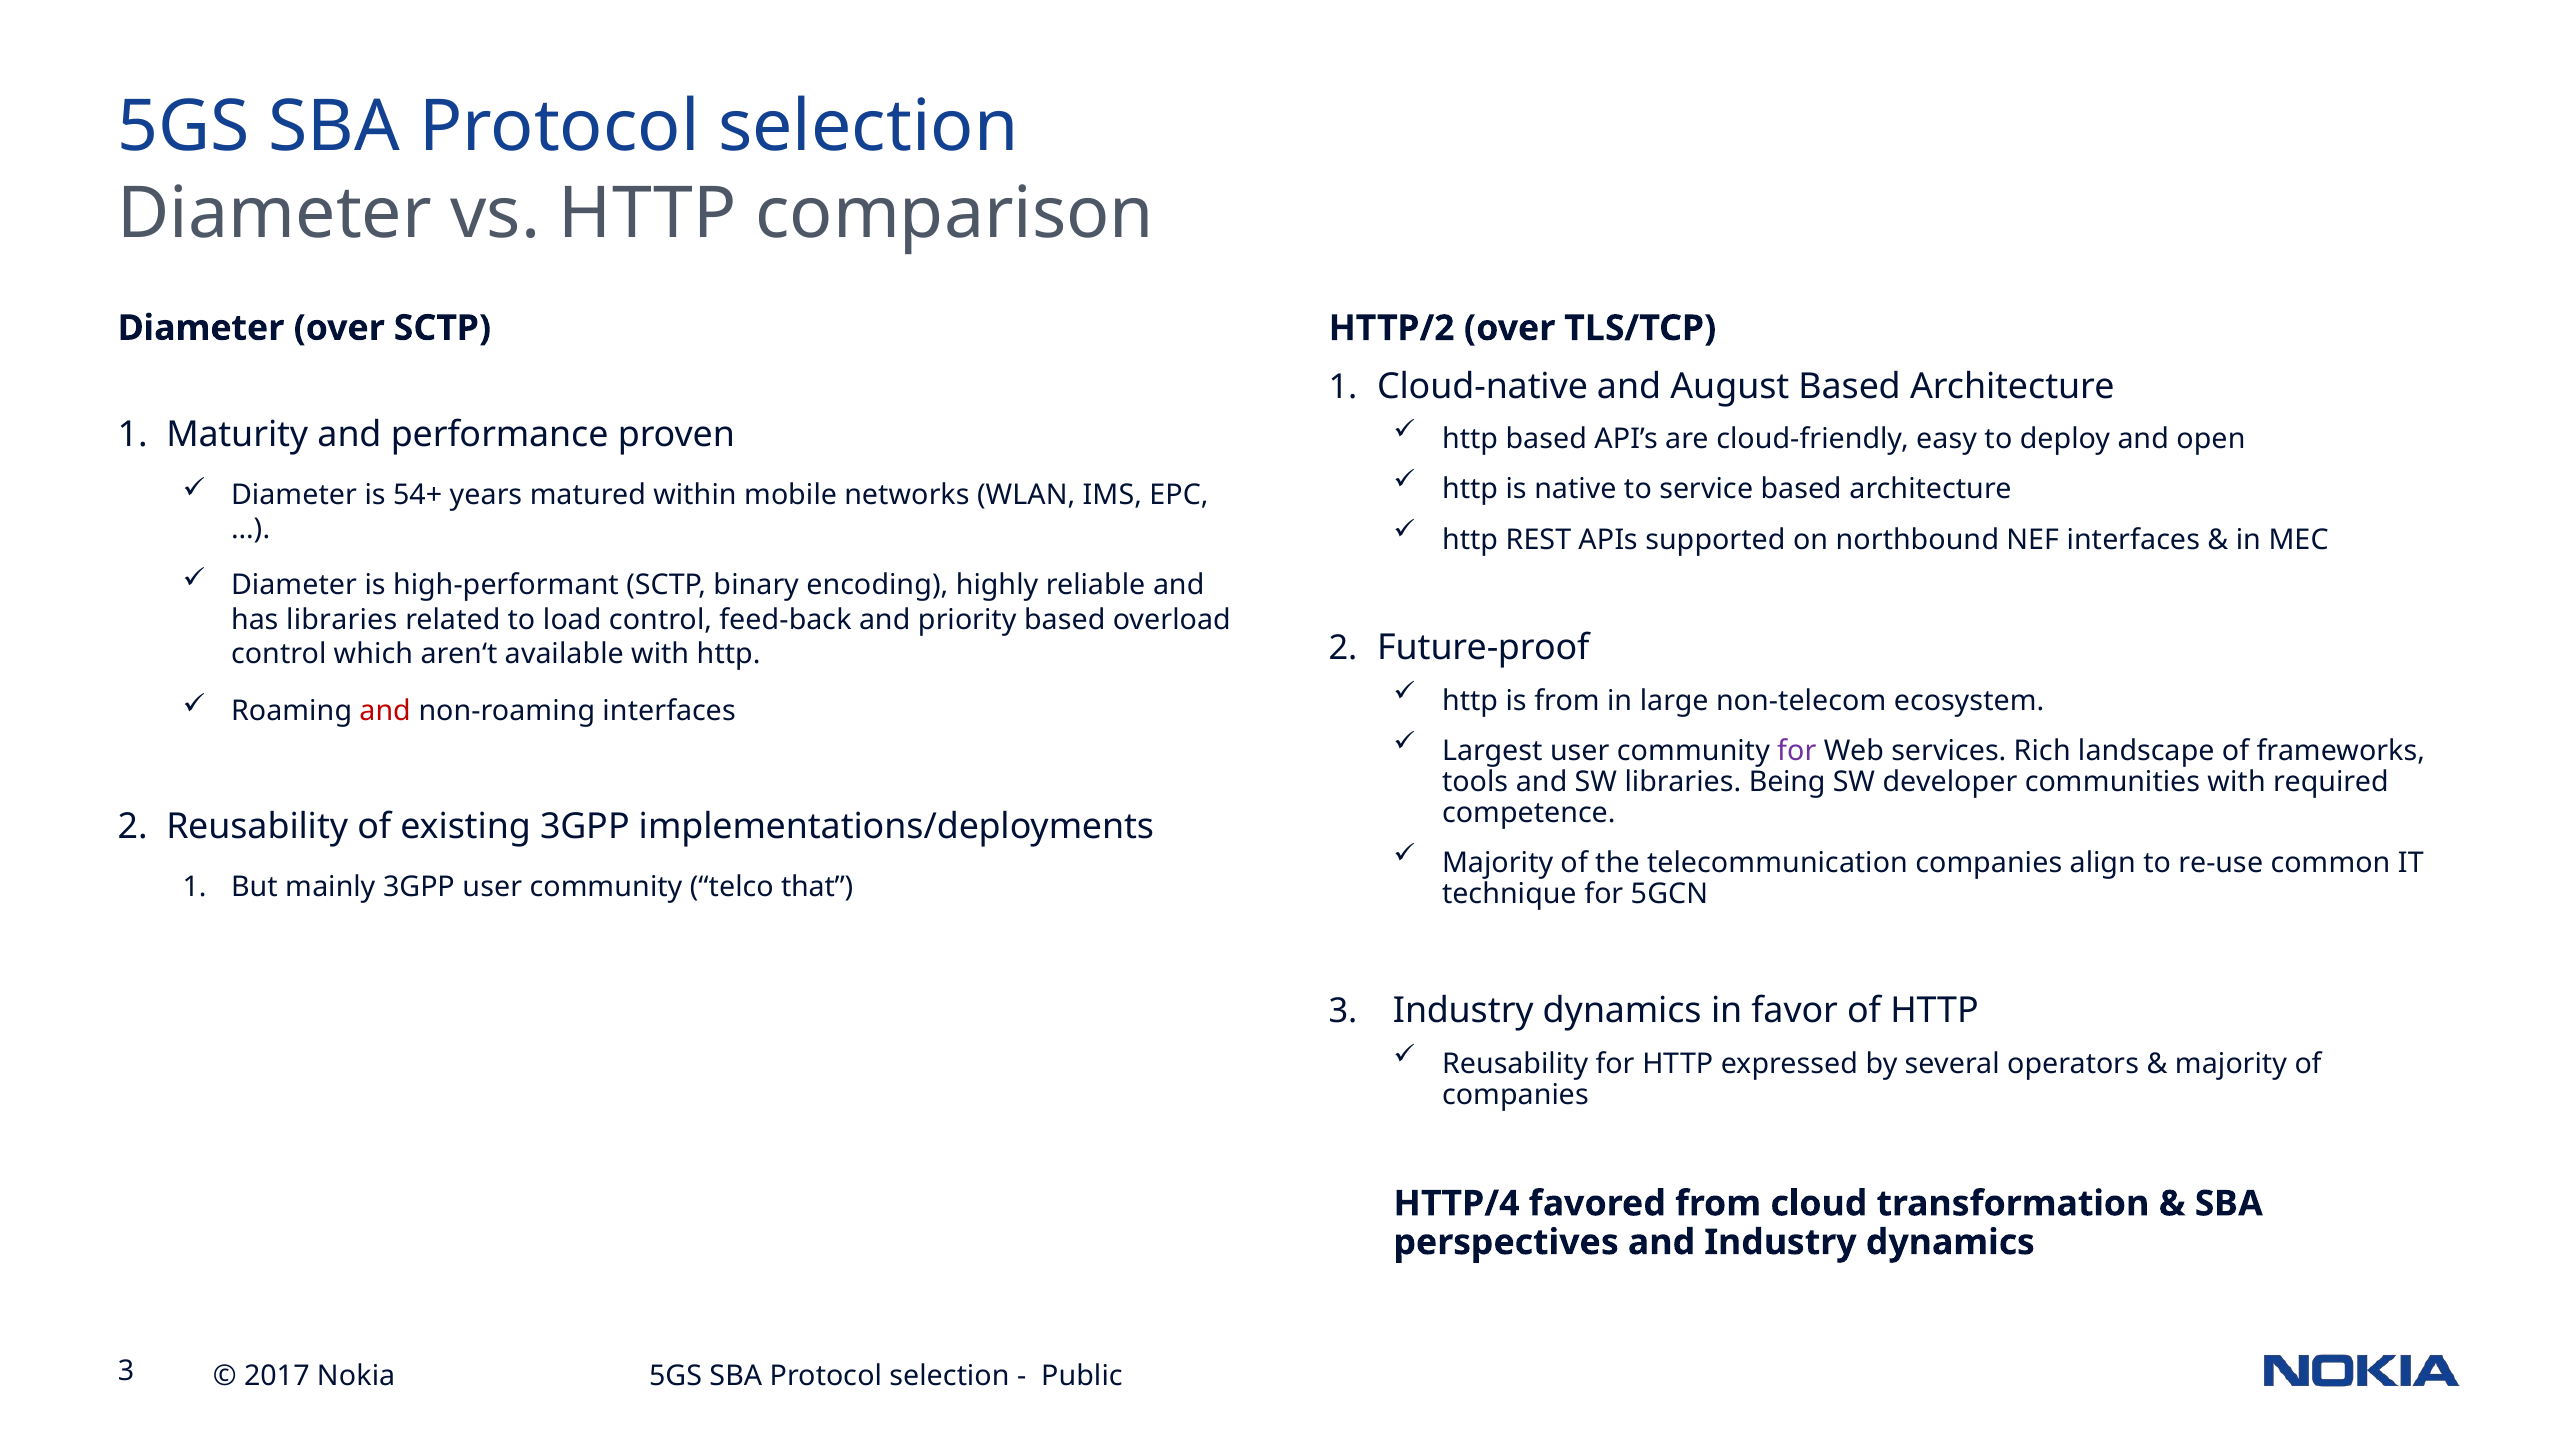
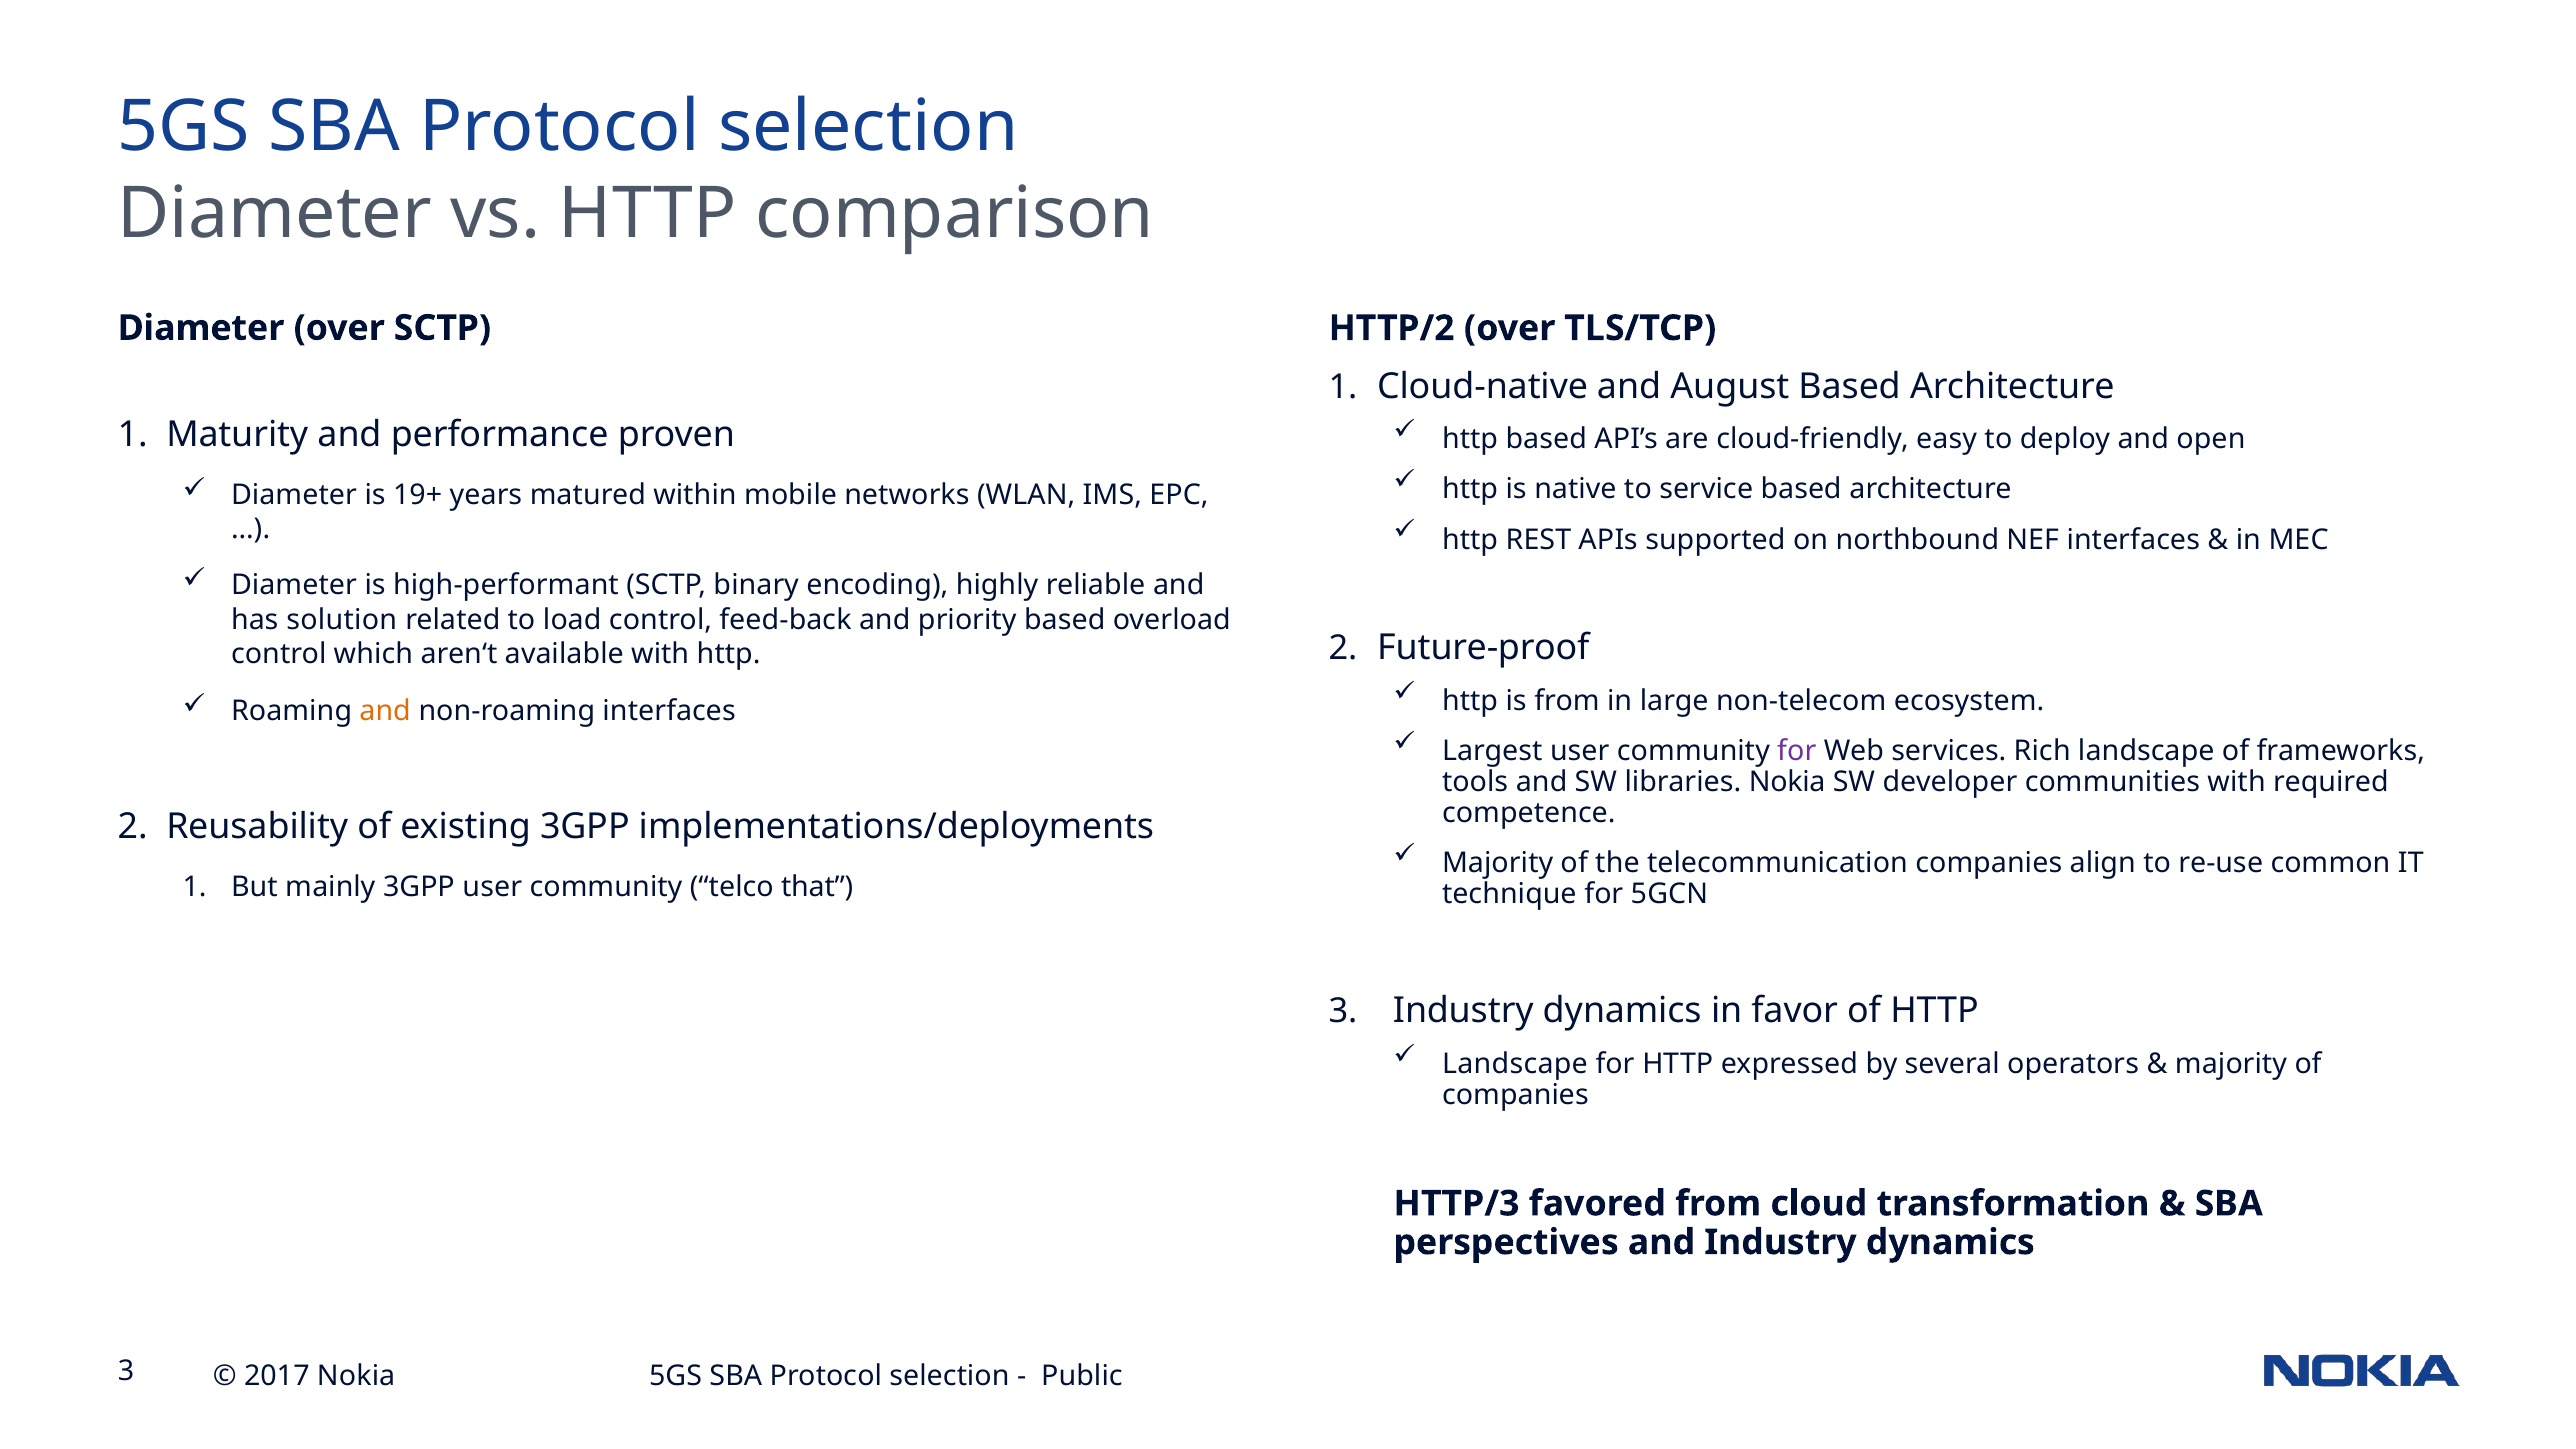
54+: 54+ -> 19+ (418, 495)
has libraries: libraries -> solution (342, 620)
and colour: red -> orange (385, 711)
libraries Being: Being -> Nokia (1787, 782)
Reusability: Reusability -> Landscape (1515, 1064)
HTTP/4: HTTP/4 -> HTTP/3 (1457, 1204)
